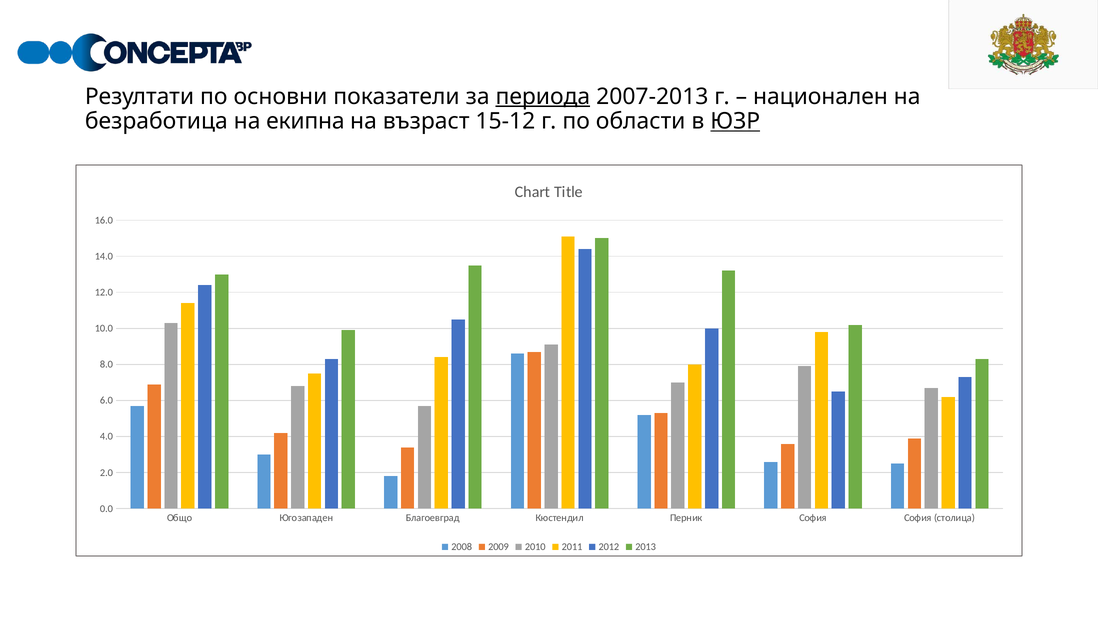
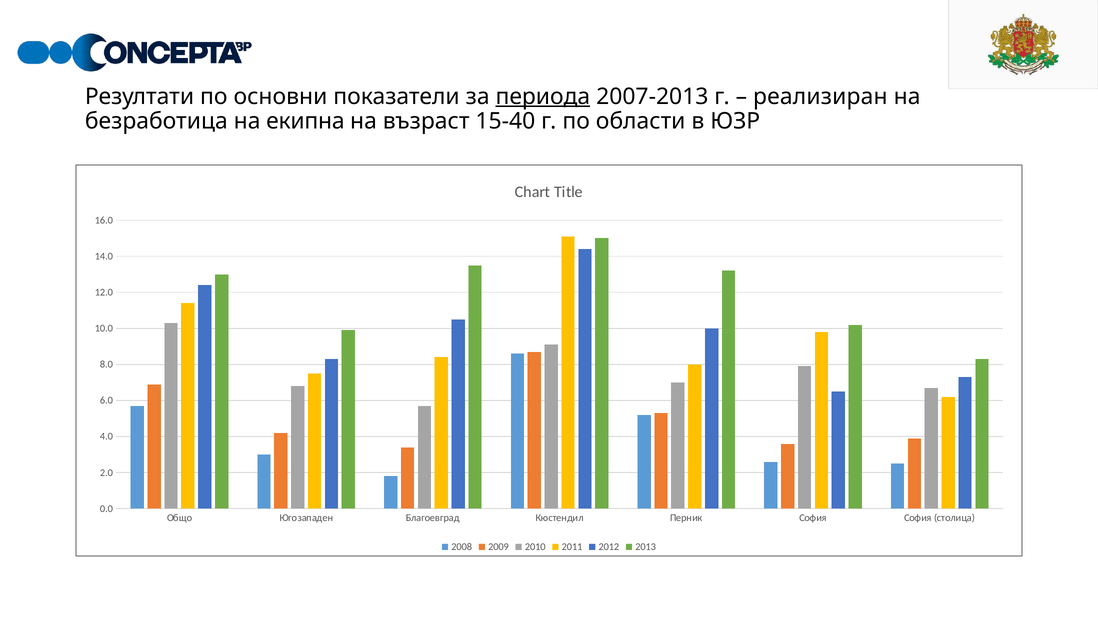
национален: национален -> реализиран (820, 96)
15-12: 15-12 -> 15-40 (505, 121)
ЮЗР underline: present -> none (735, 121)
